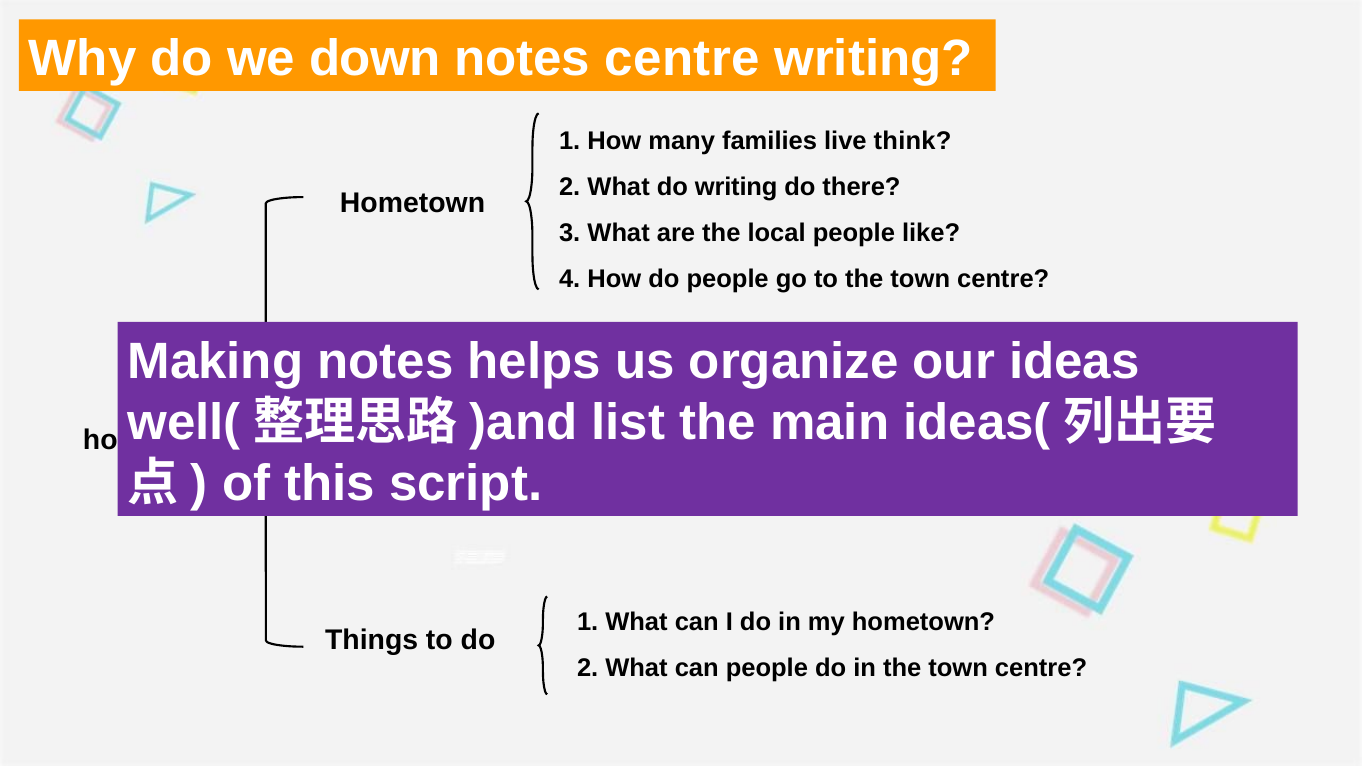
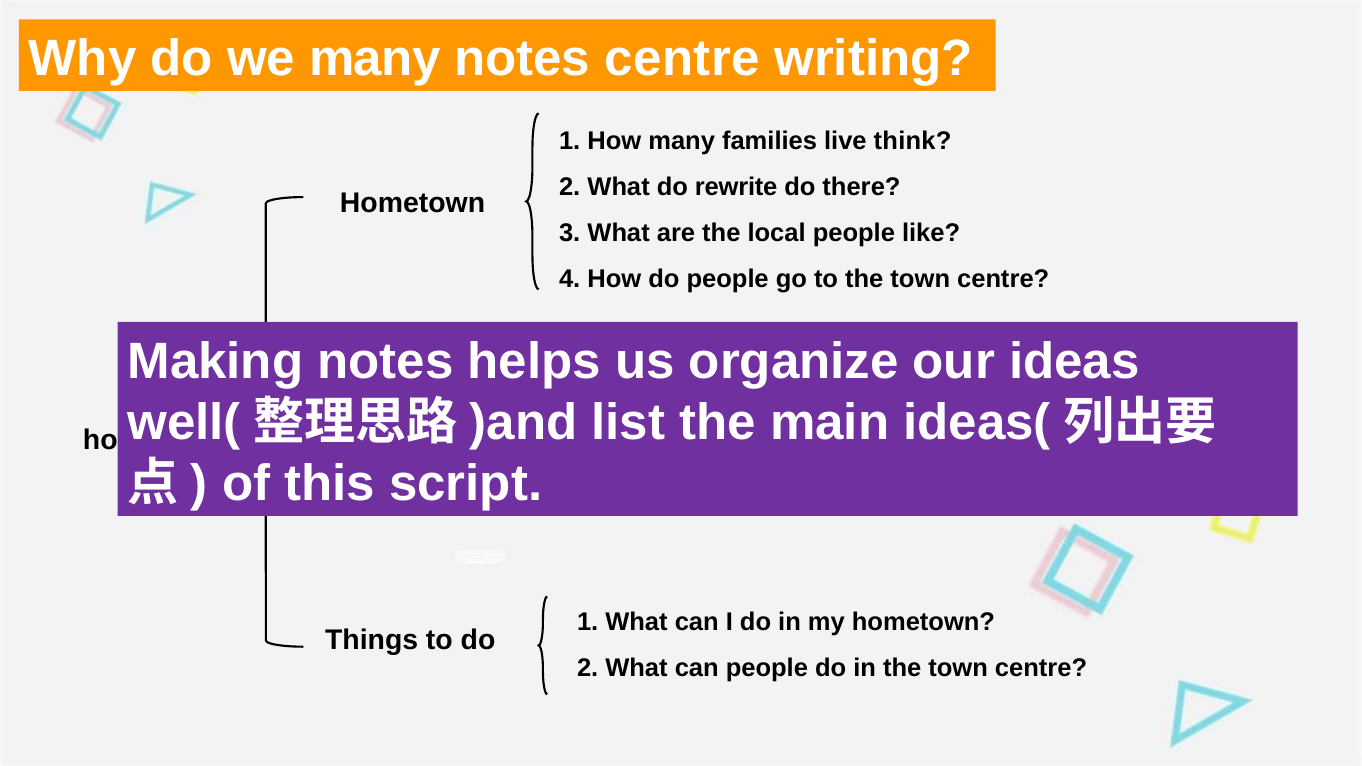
we down: down -> many (375, 59)
do writing: writing -> rewrite (736, 187)
